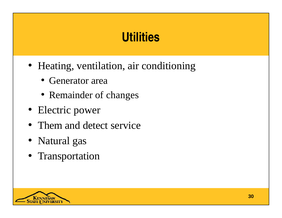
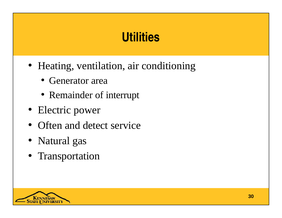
changes: changes -> interrupt (123, 95)
Them: Them -> Often (50, 125)
